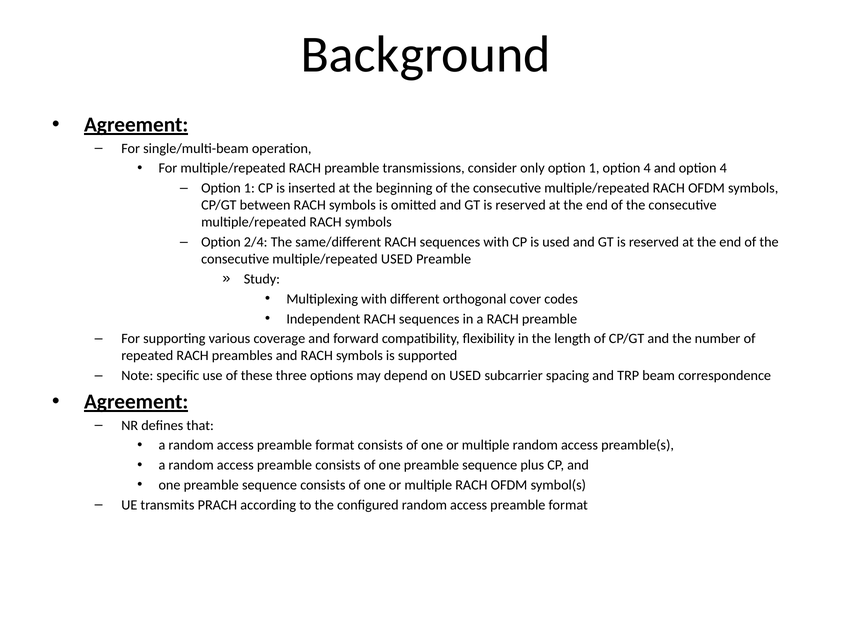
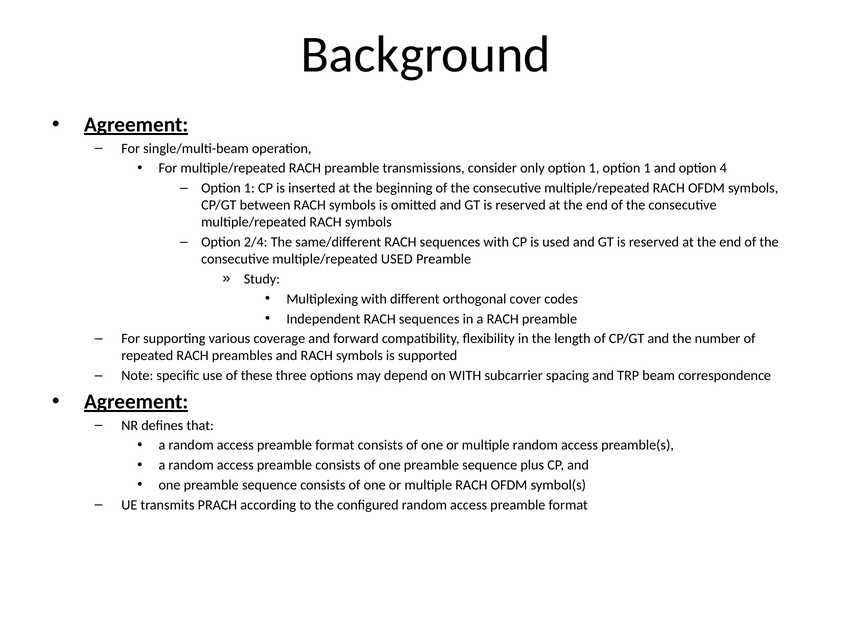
1 option 4: 4 -> 1 (647, 168)
on USED: USED -> WITH (465, 376)
